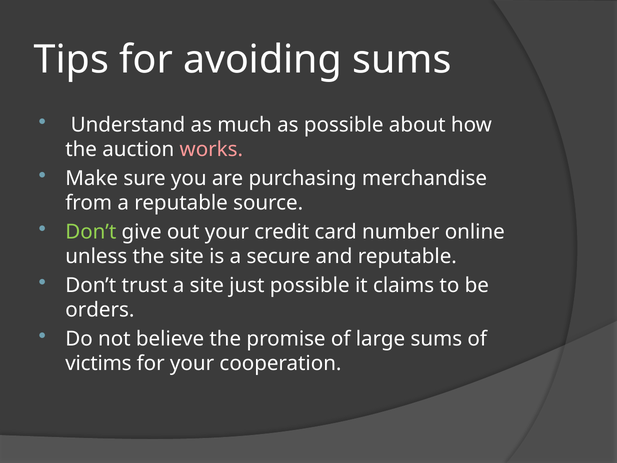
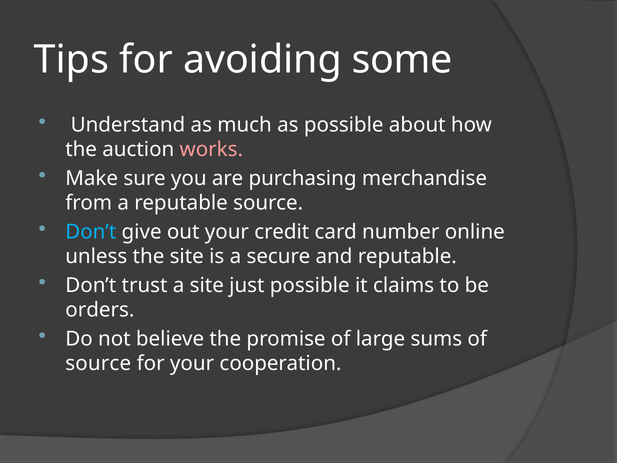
avoiding sums: sums -> some (402, 60)
Don’t colour: light green -> light blue (91, 232)
victims: victims -> source (98, 363)
